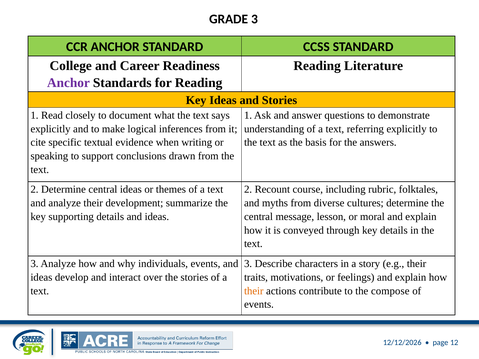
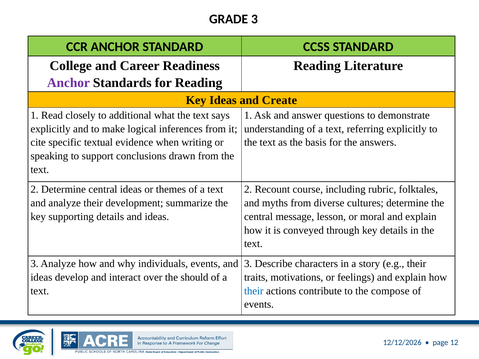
and Stories: Stories -> Create (279, 100)
document: document -> additional (130, 115)
the stories: stories -> should (194, 277)
their colour: orange -> blue (254, 291)
